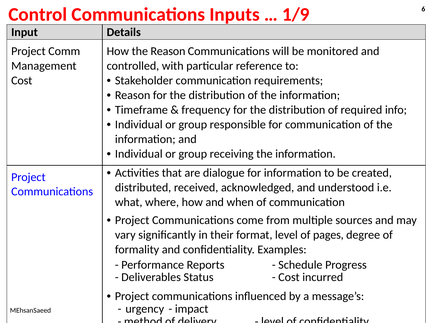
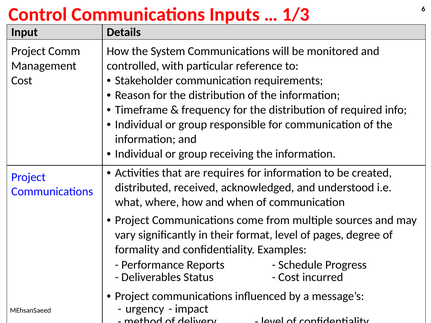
1/9: 1/9 -> 1/3 (296, 15)
the Reason: Reason -> System (168, 51)
dialogue: dialogue -> requires (224, 173)
